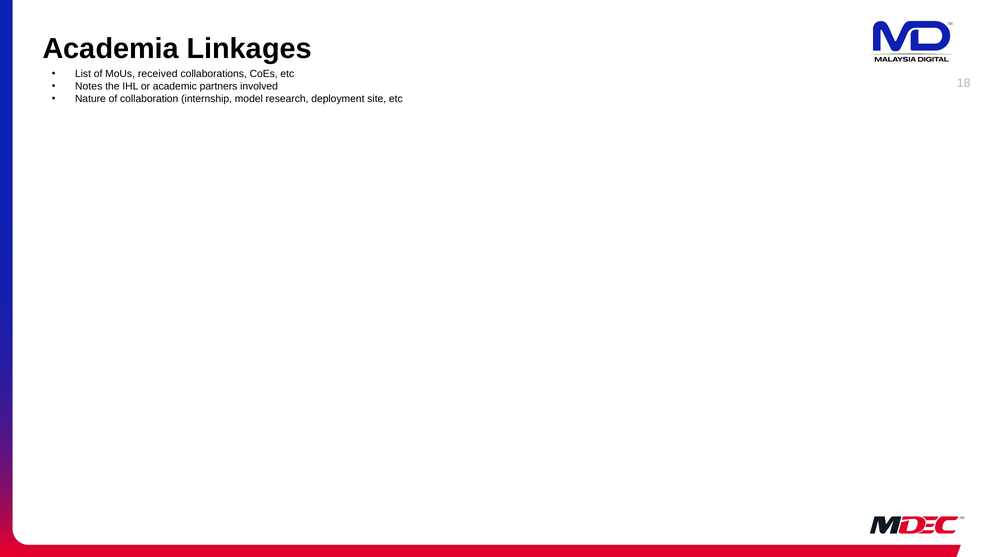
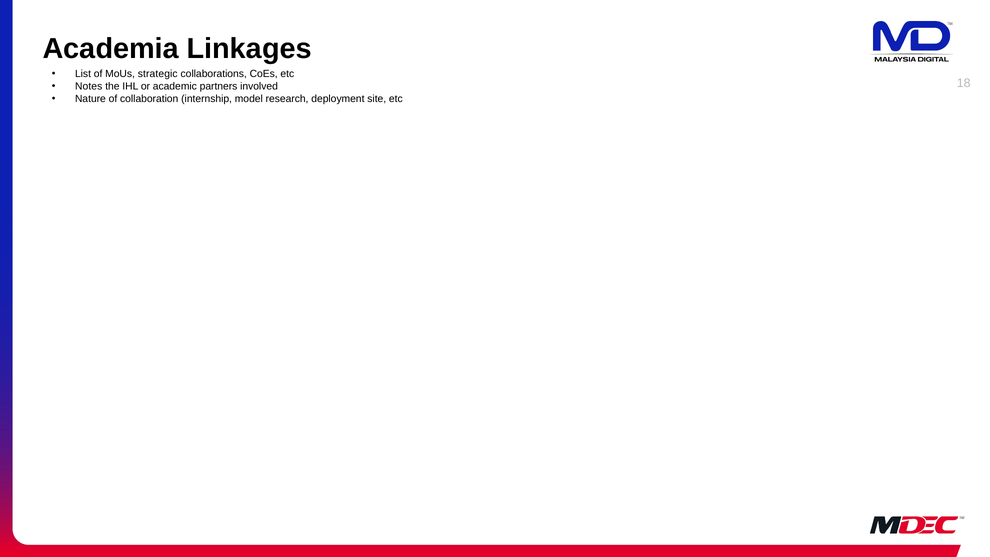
received: received -> strategic (158, 74)
